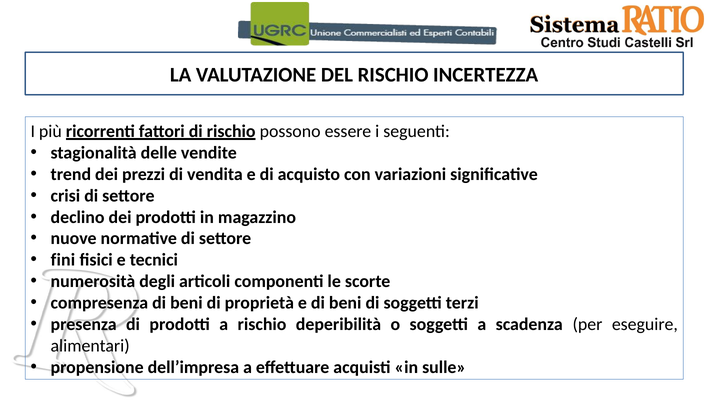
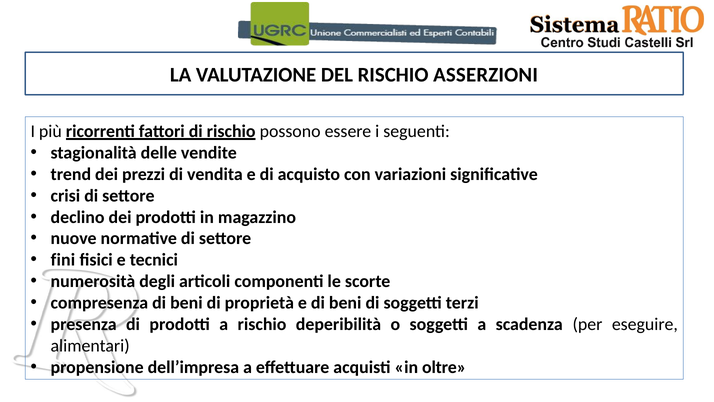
INCERTEZZA: INCERTEZZA -> ASSERZIONI (486, 75)
sulle: sulle -> oltre (444, 367)
